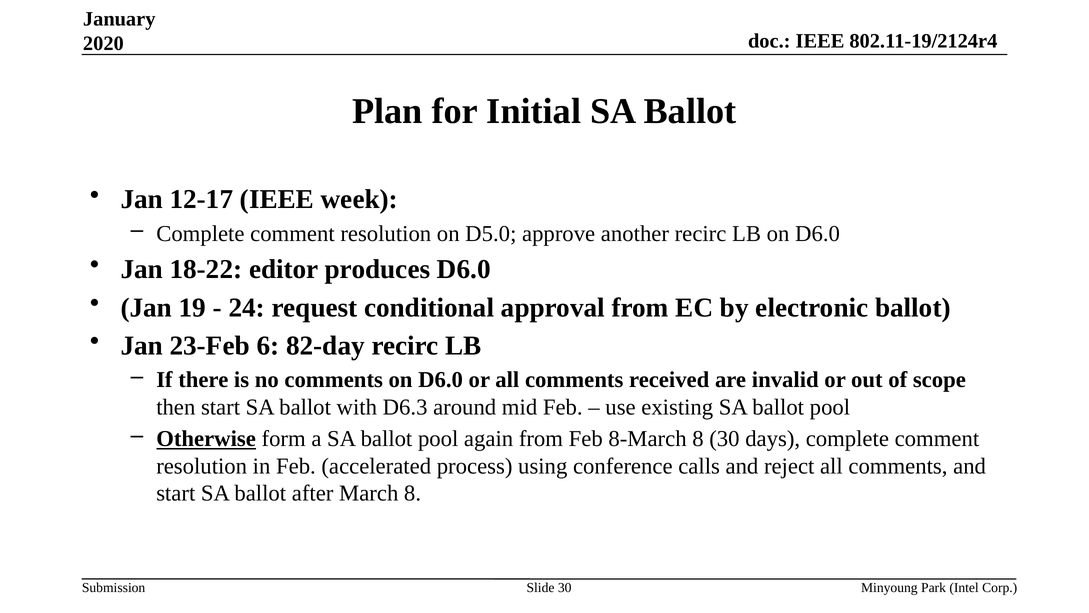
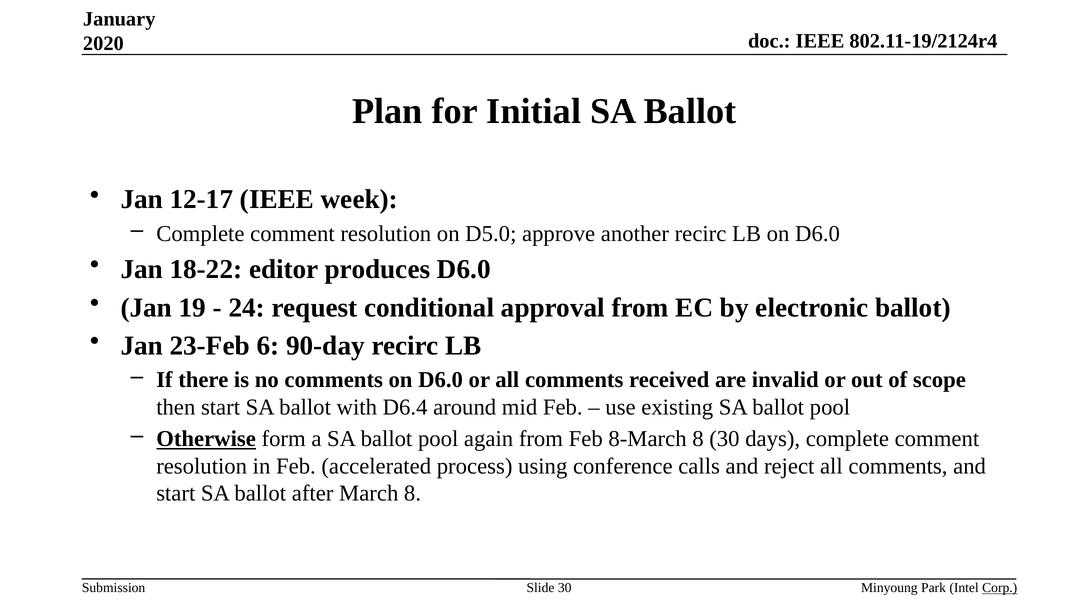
82-day: 82-day -> 90-day (325, 345)
D6.3: D6.3 -> D6.4 (405, 407)
Corp underline: none -> present (1000, 587)
